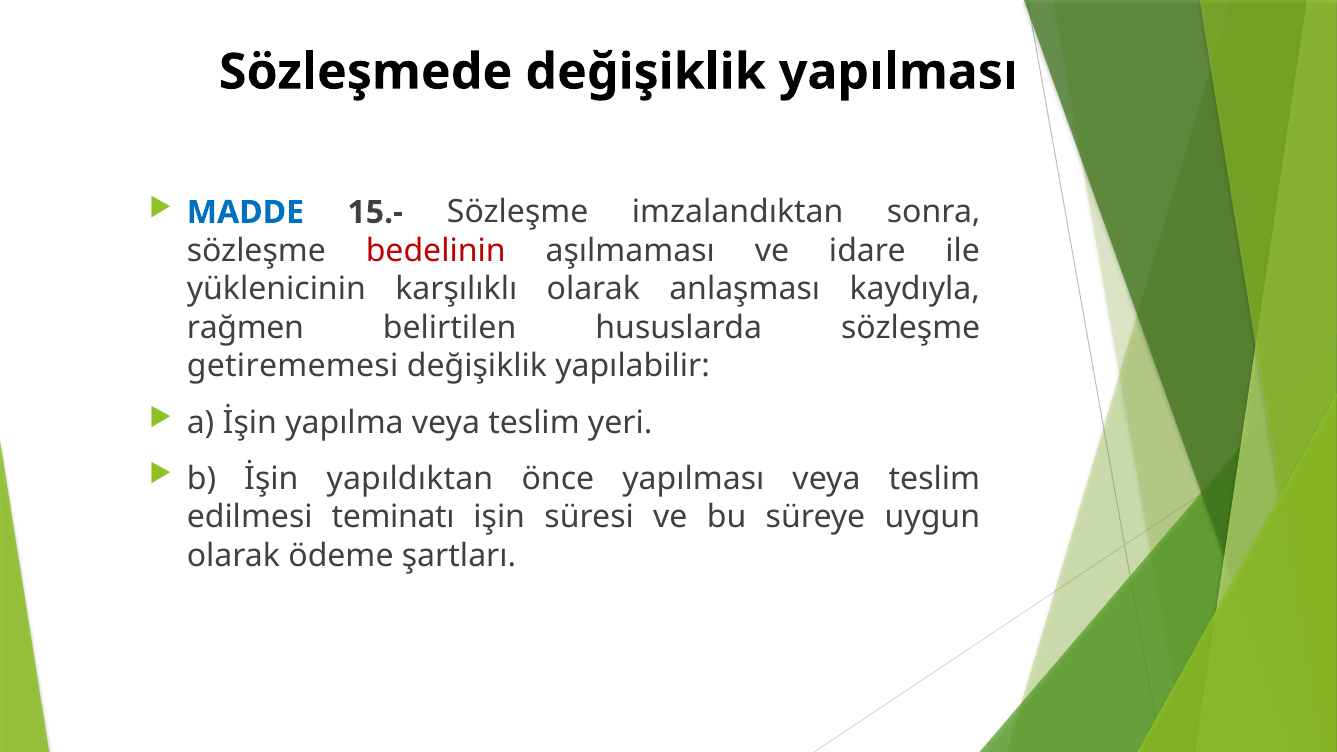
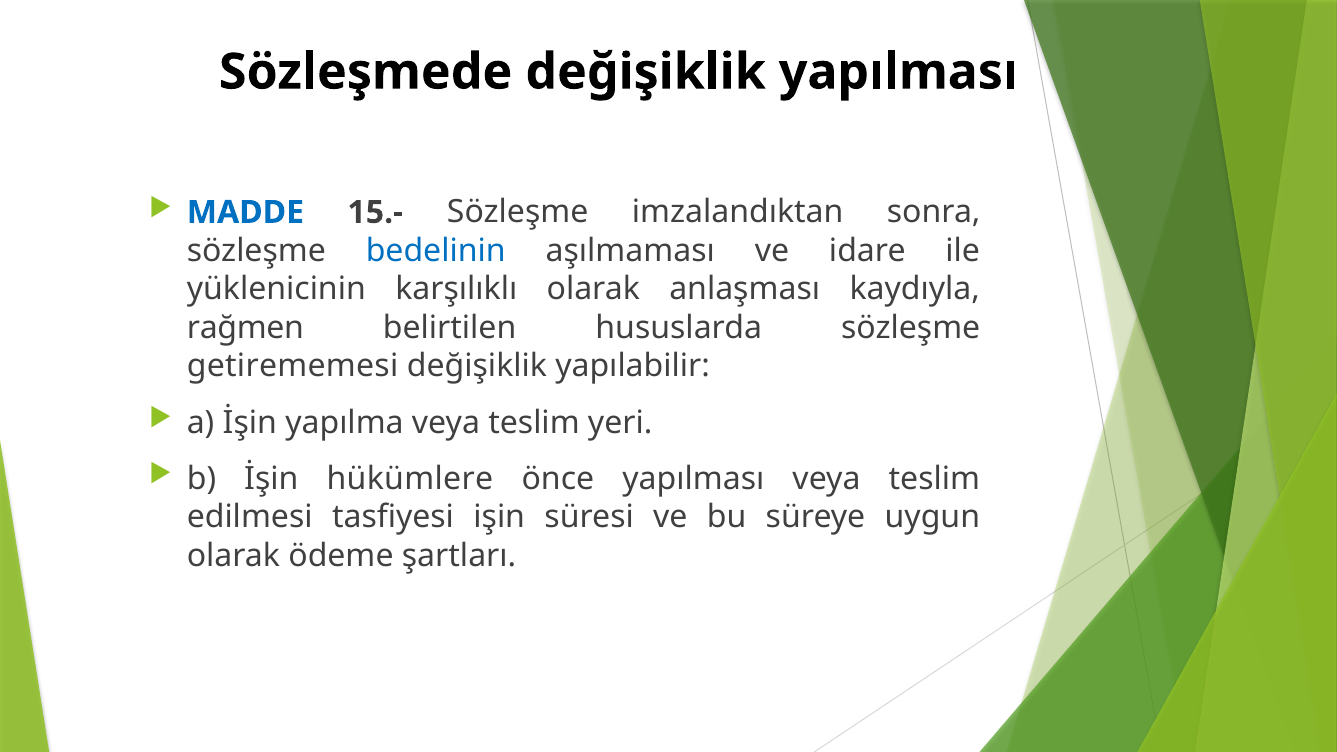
bedelinin colour: red -> blue (436, 251)
yapıldıktan: yapıldıktan -> hükümlere (410, 479)
teminatı: teminatı -> tasfiyesi (393, 517)
